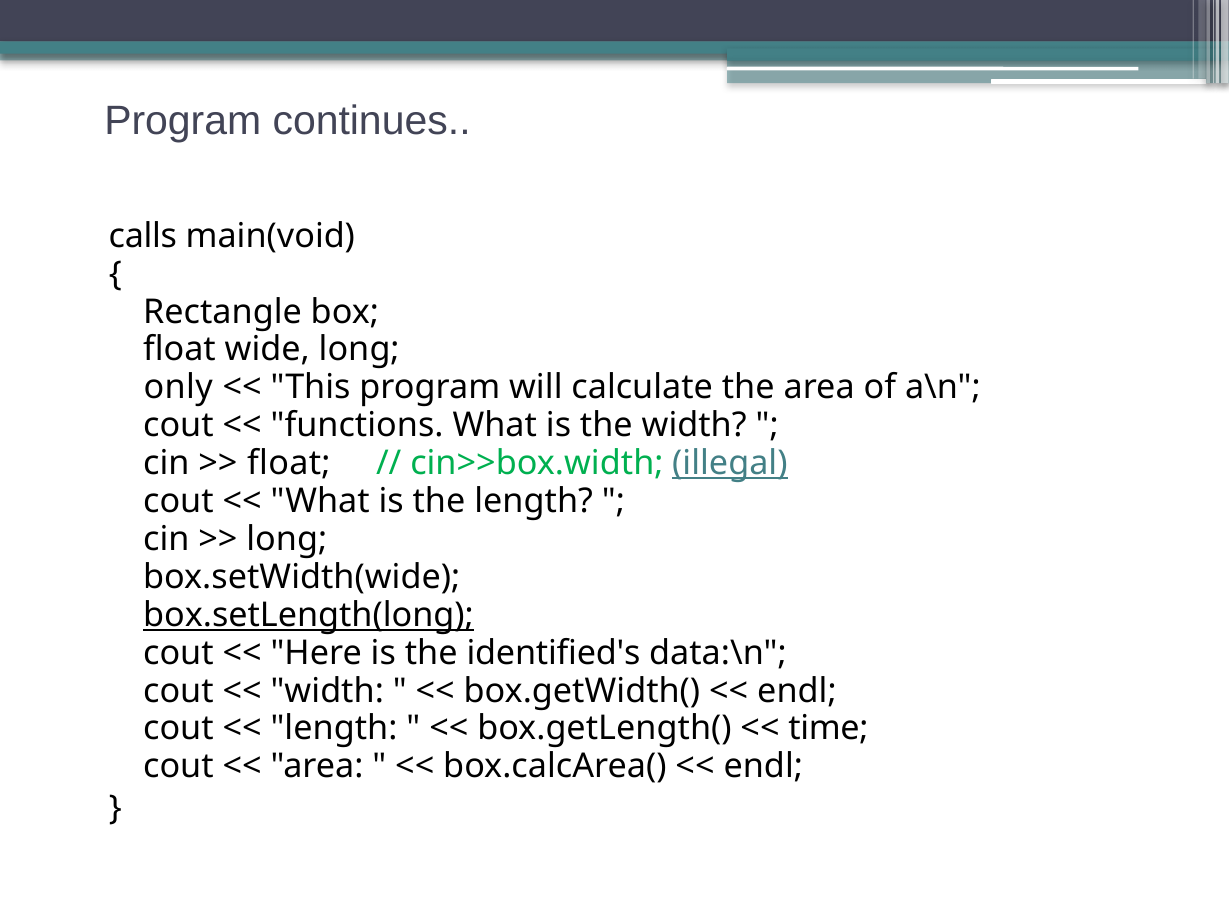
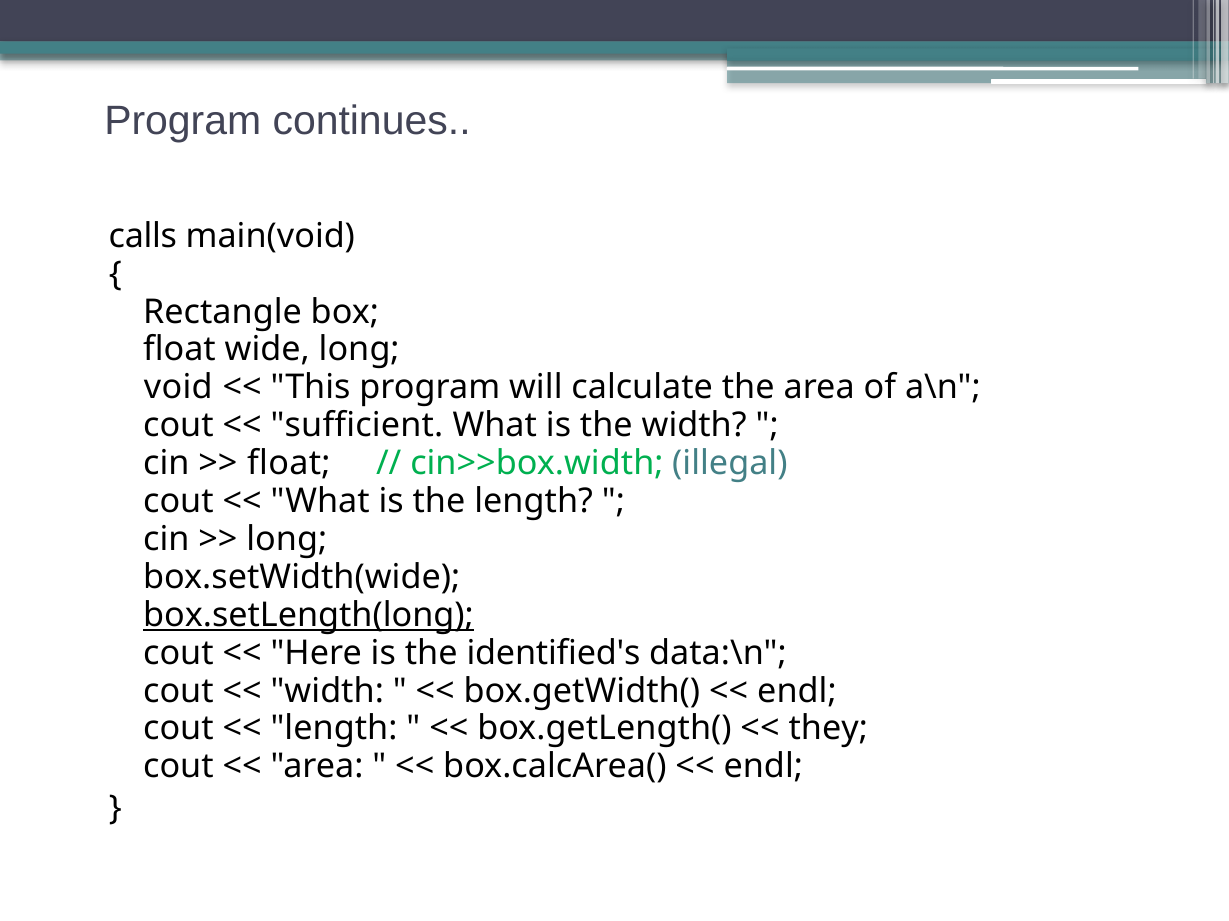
only: only -> void (178, 388)
functions: functions -> sufficient (357, 426)
illegal underline: present -> none (730, 464)
time: time -> they (828, 729)
